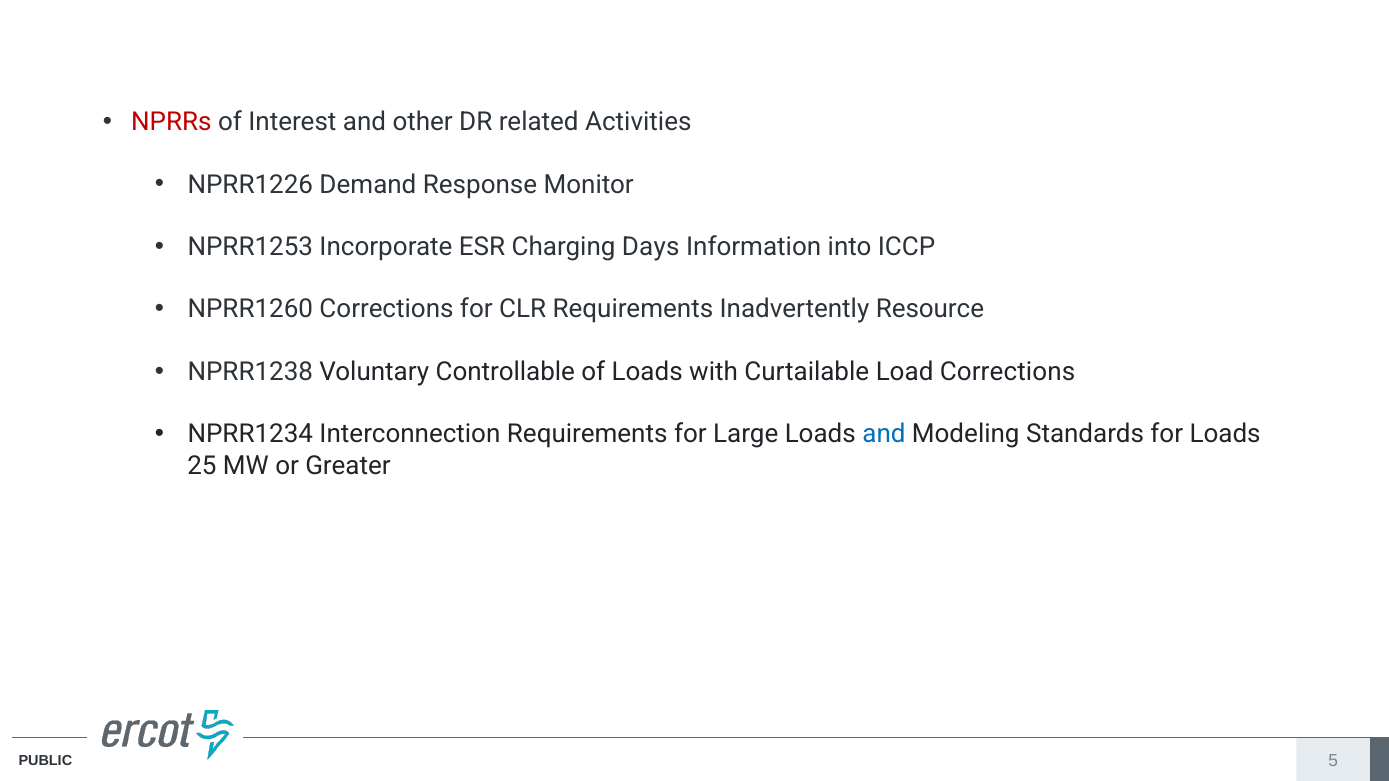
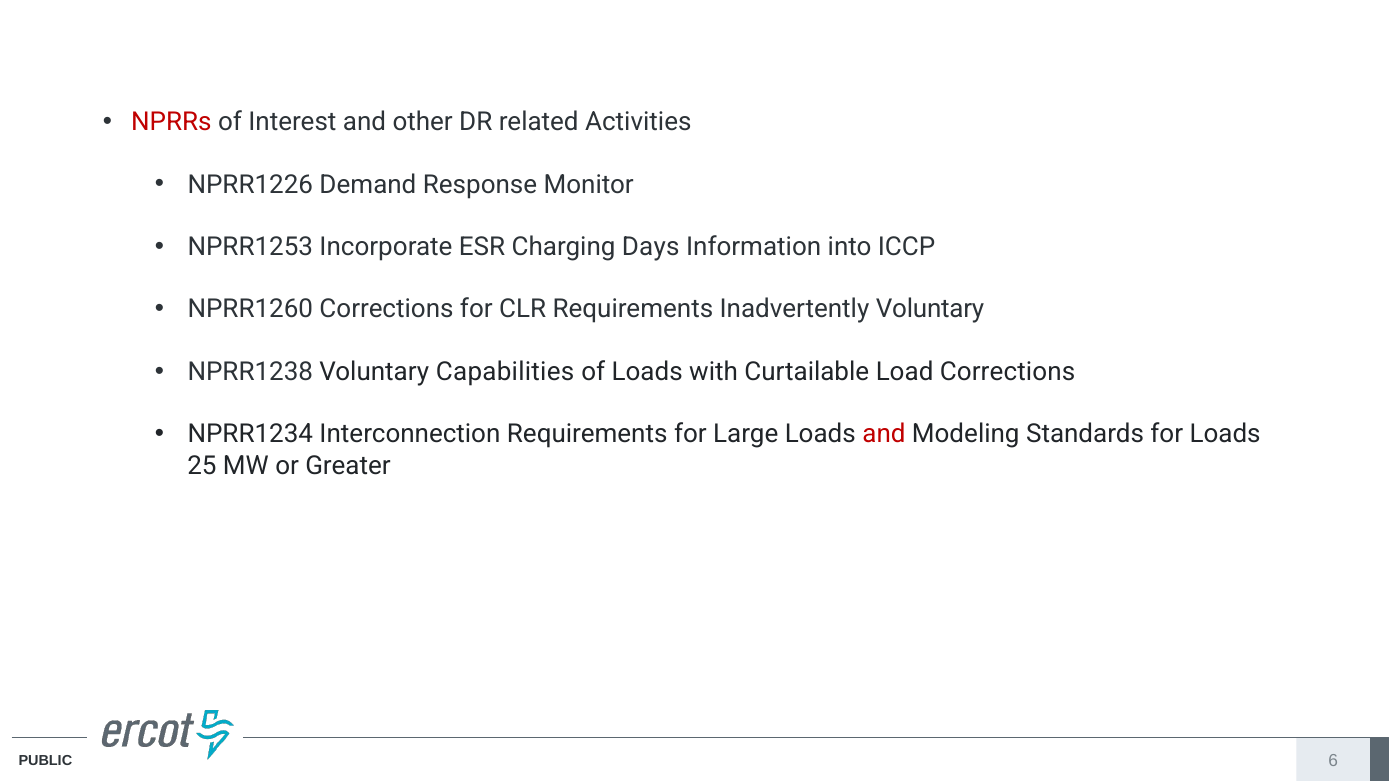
Inadvertently Resource: Resource -> Voluntary (930, 310)
Controllable: Controllable -> Capabilities (505, 372)
and colour: blue -> red (884, 435)
5: 5 -> 6 (1333, 761)
